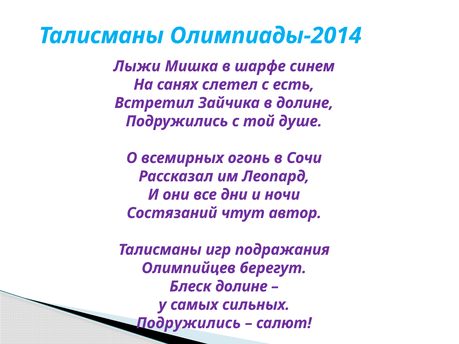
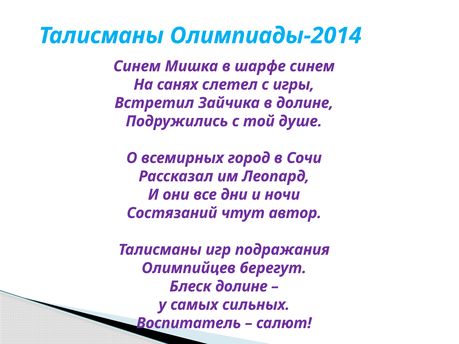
Лыжи: Лыжи -> Синем (137, 66)
есть: есть -> игры (294, 85)
огонь: огонь -> город (249, 158)
Подружились: Подружились -> Воспитатель (189, 323)
